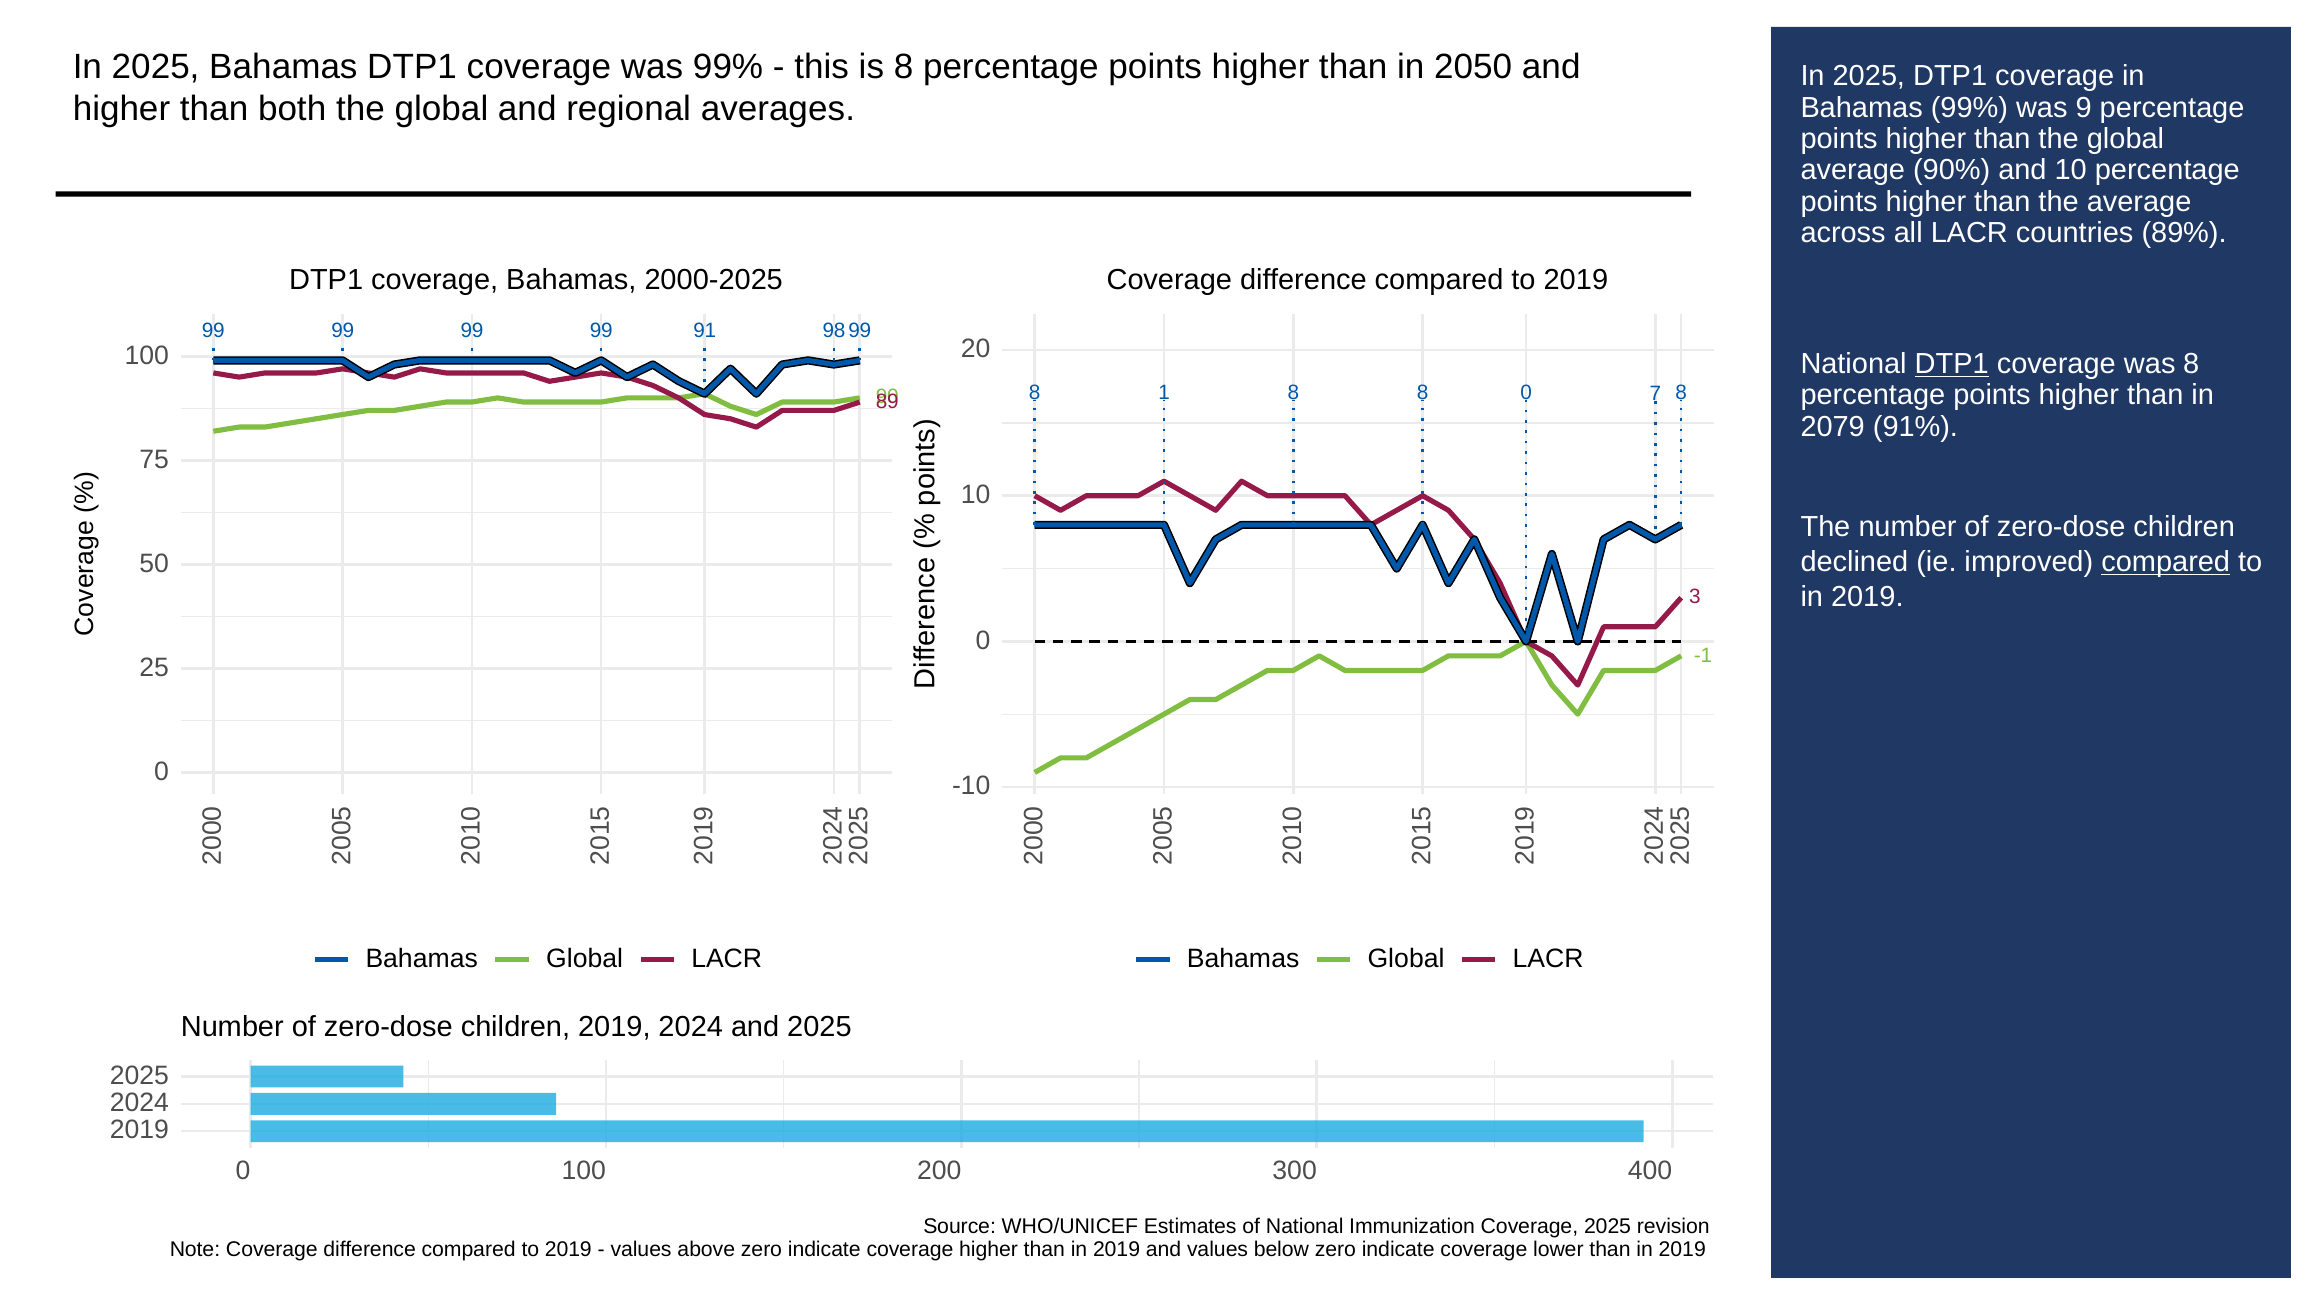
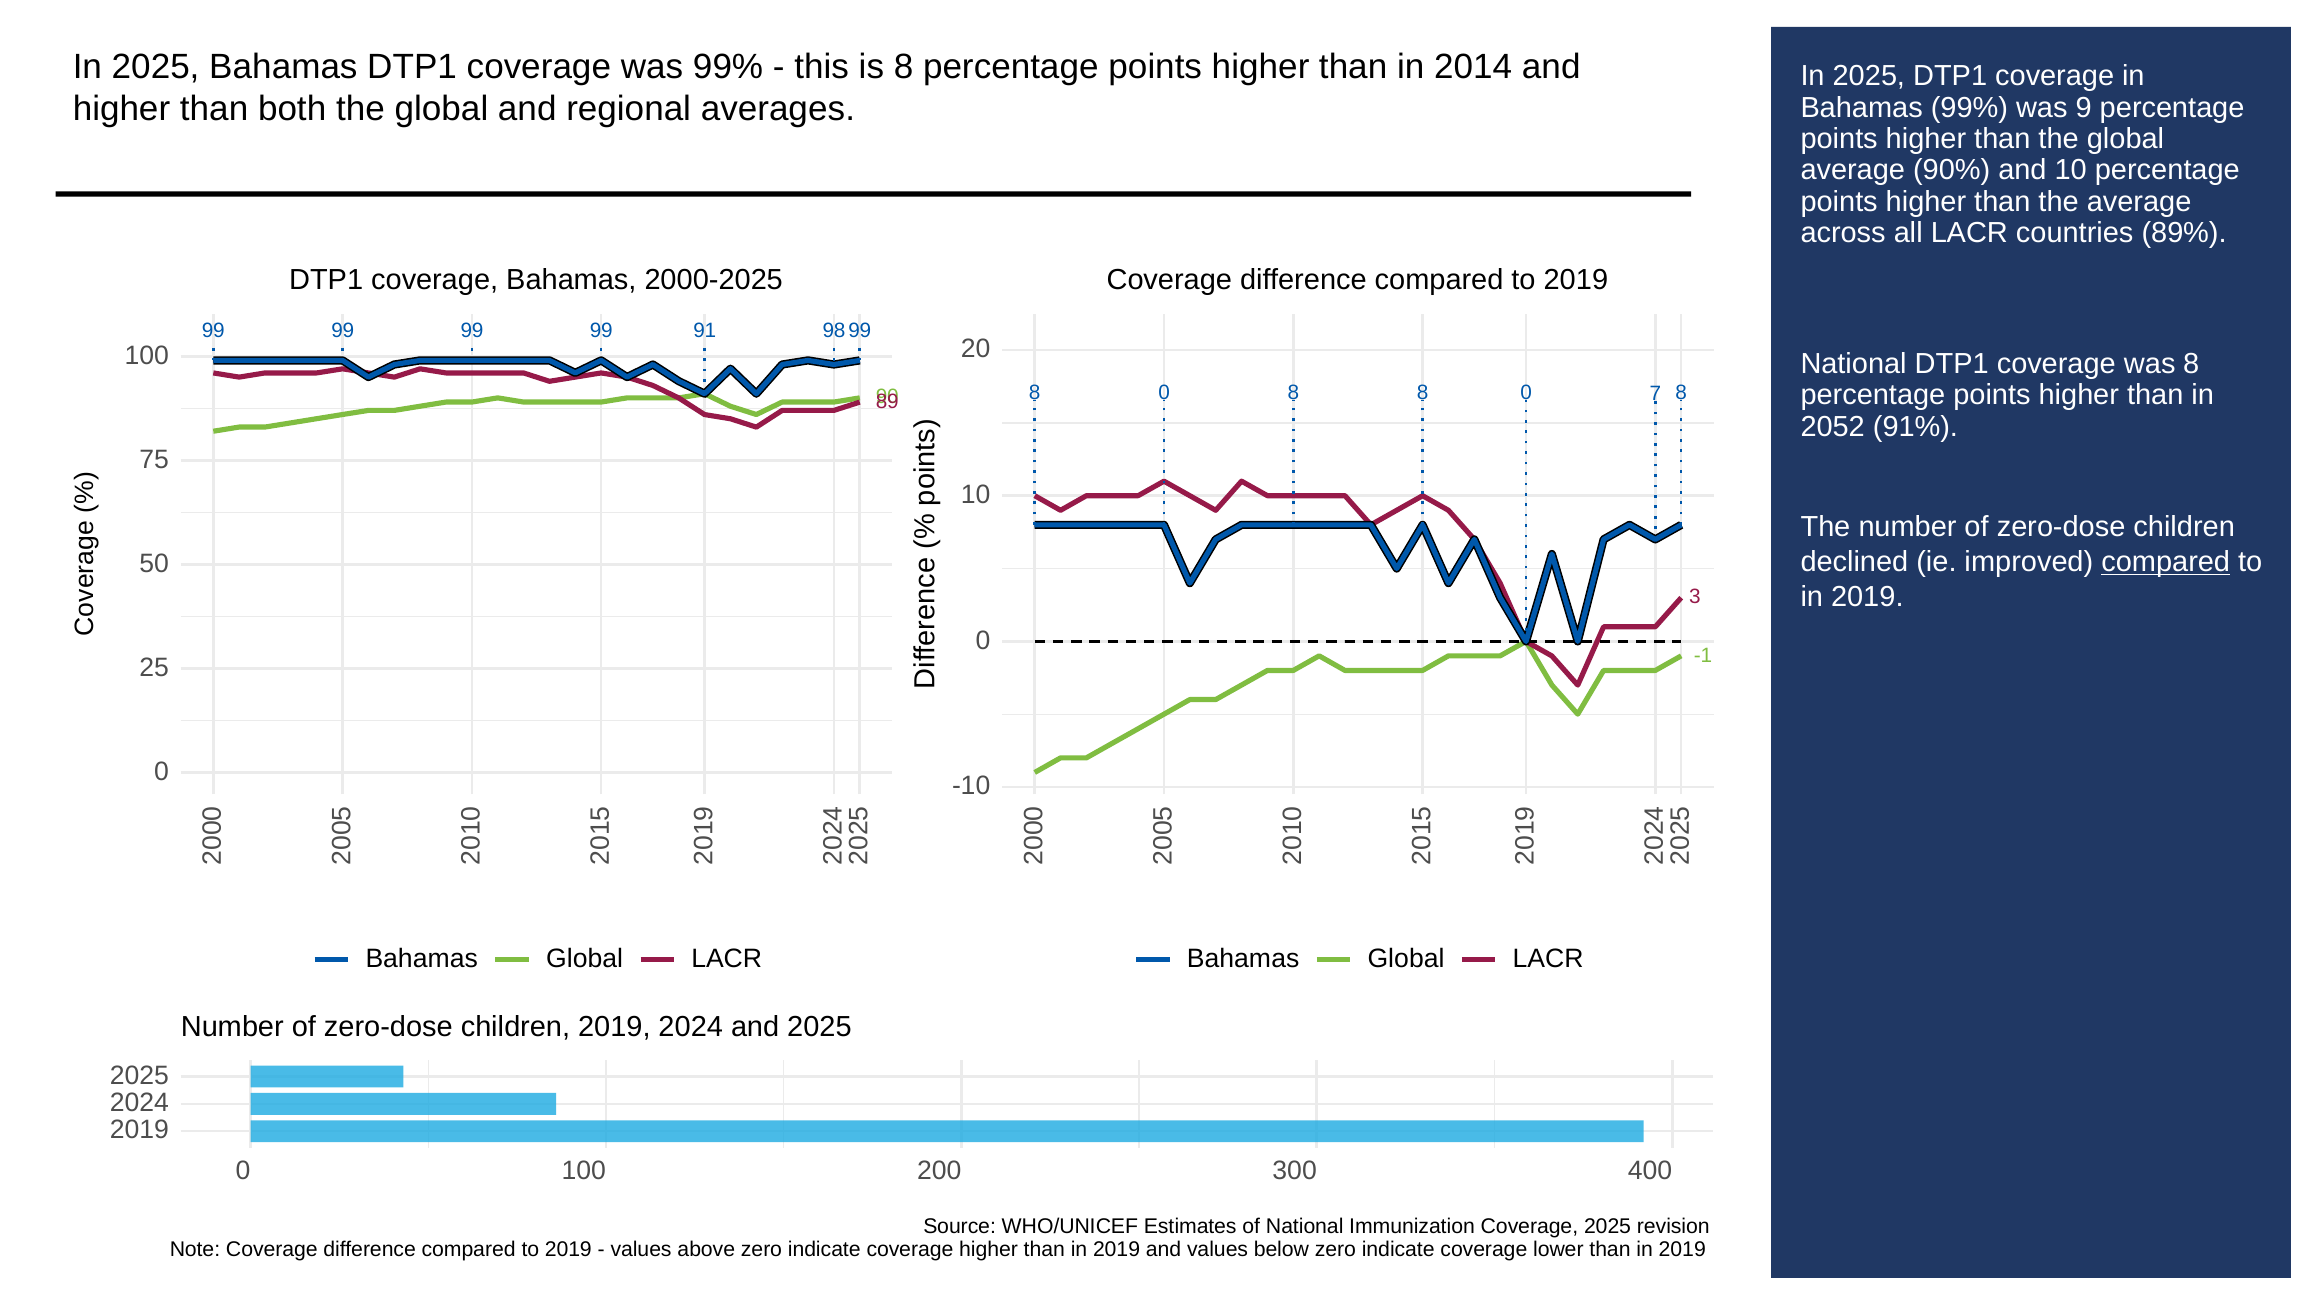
2050: 2050 -> 2014 (1473, 67)
DTP1 underline: present -> none (1952, 364)
1: 1 -> 0 (1164, 393)
2079: 2079 -> 2052 (1833, 427)
